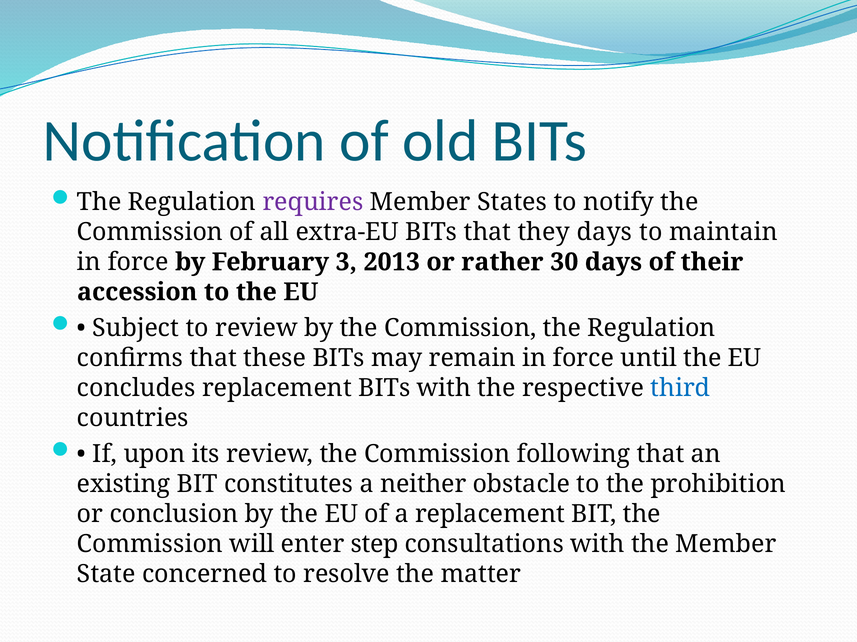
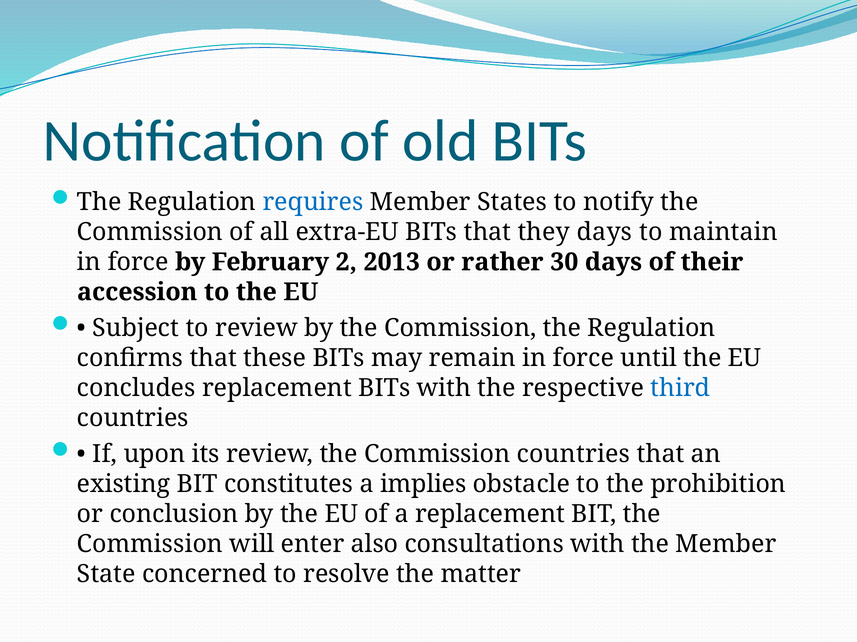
requires colour: purple -> blue (313, 202)
3: 3 -> 2 (346, 262)
Commission following: following -> countries (573, 455)
neither: neither -> implies (423, 485)
step: step -> also (375, 545)
